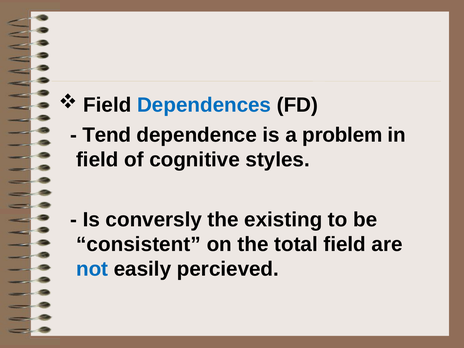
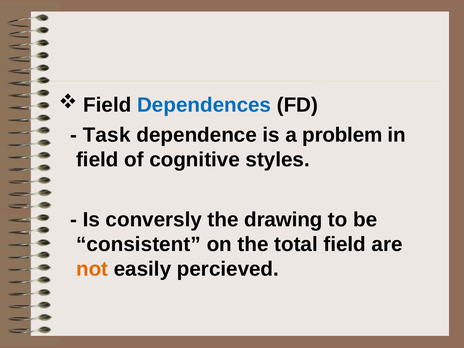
Tend: Tend -> Task (107, 135)
existing: existing -> drawing (283, 220)
not colour: blue -> orange (92, 269)
